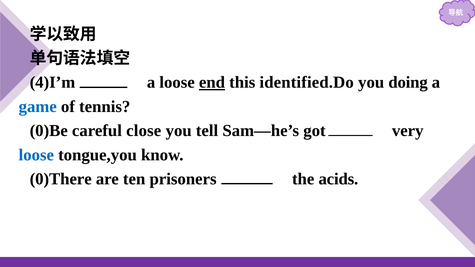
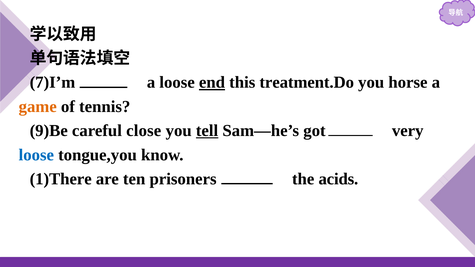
4)I’m: 4)I’m -> 7)I’m (52, 83)
identified.Do: identified.Do -> treatment.Do (307, 83)
doing: doing -> horse (408, 83)
game colour: blue -> orange (38, 107)
0)Be: 0)Be -> 9)Be (49, 131)
tell underline: none -> present (207, 131)
0)There: 0)There -> 1)There (61, 179)
